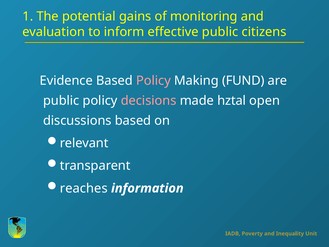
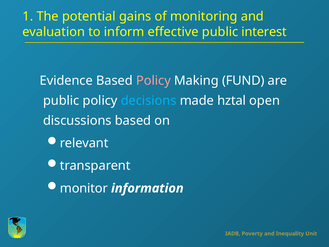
citizens: citizens -> interest (264, 32)
decisions colour: pink -> light blue (149, 101)
reaches: reaches -> monitor (84, 188)
